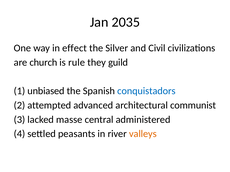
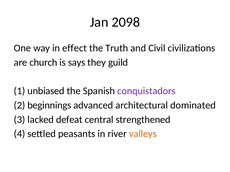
2035: 2035 -> 2098 (126, 22)
Silver: Silver -> Truth (117, 48)
rule: rule -> says (77, 63)
conquistadors colour: blue -> purple (146, 91)
attempted: attempted -> beginnings (49, 106)
communist: communist -> dominated (193, 106)
masse: masse -> defeat (69, 120)
administered: administered -> strengthened (143, 120)
